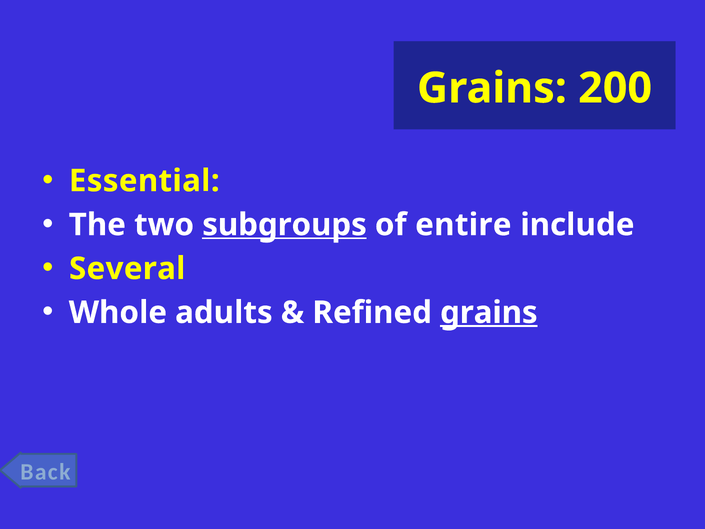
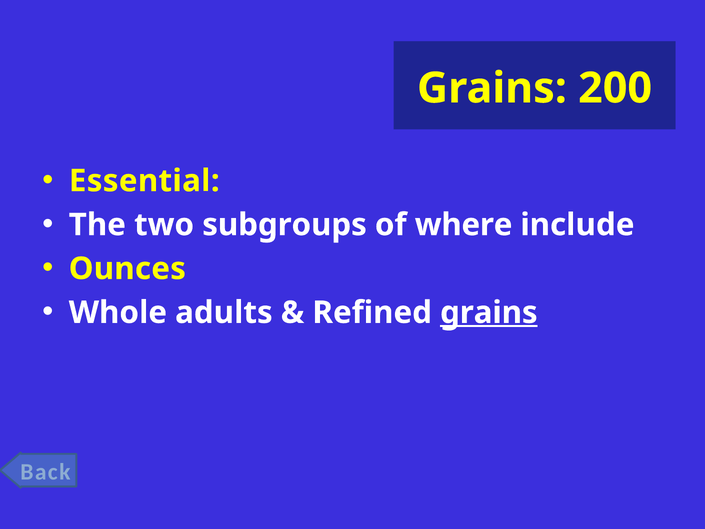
subgroups underline: present -> none (285, 225)
entire: entire -> where (464, 225)
Several: Several -> Ounces (127, 269)
